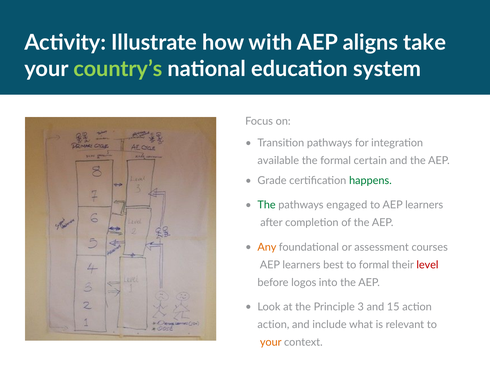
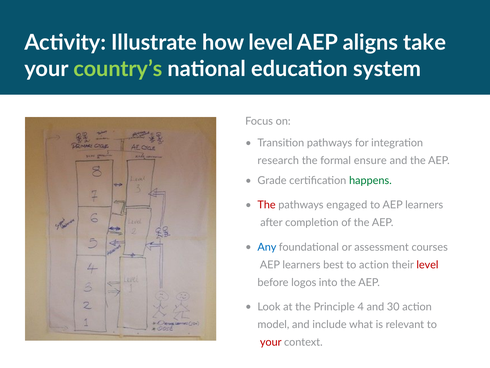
how with: with -> level (271, 43)
available: available -> research (278, 160)
certain: certain -> ensure (370, 160)
The colour: green -> red (267, 205)
Any colour: orange -> blue (267, 247)
to formal: formal -> action (374, 264)
3: 3 -> 4 (361, 306)
15: 15 -> 30 (393, 306)
action: action -> model (273, 324)
your colour: orange -> red (271, 342)
